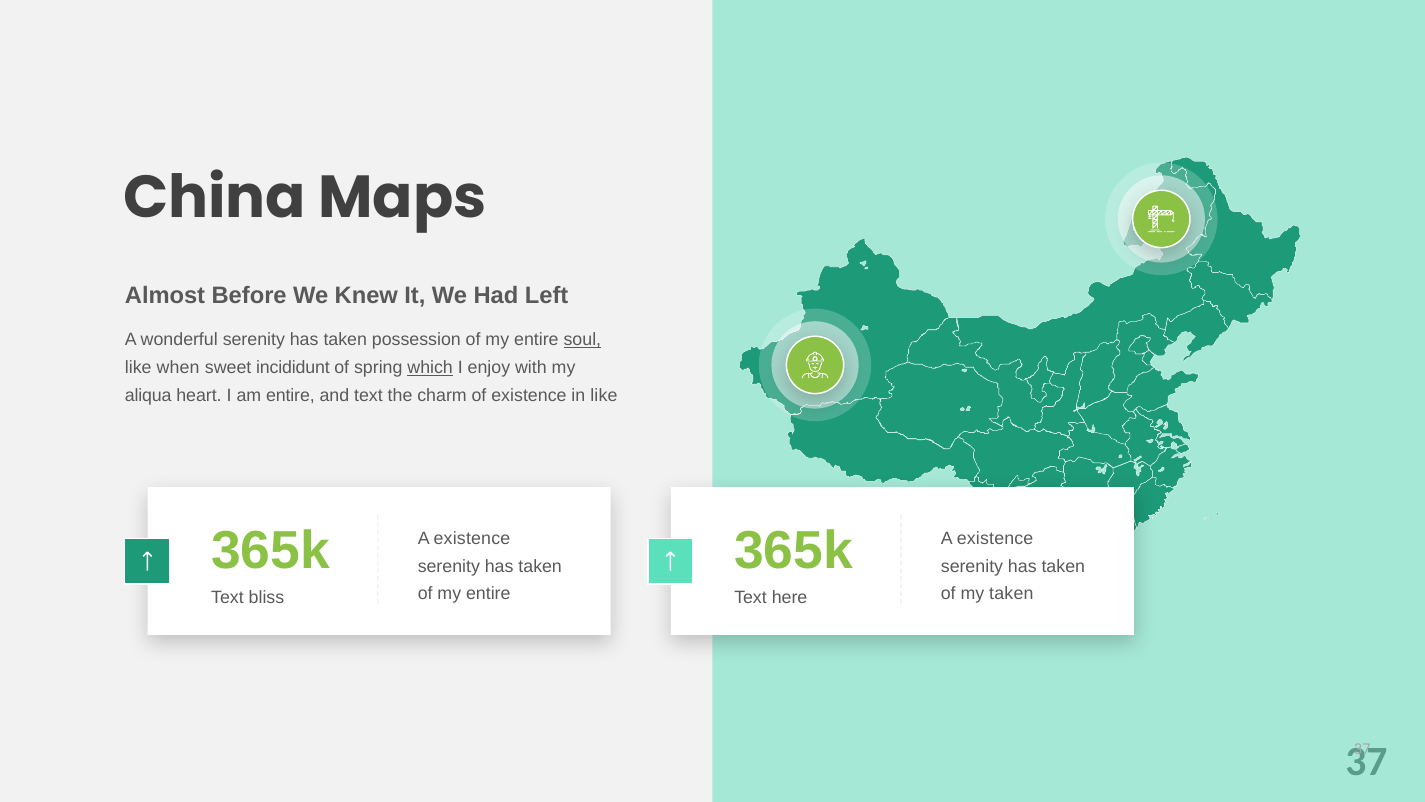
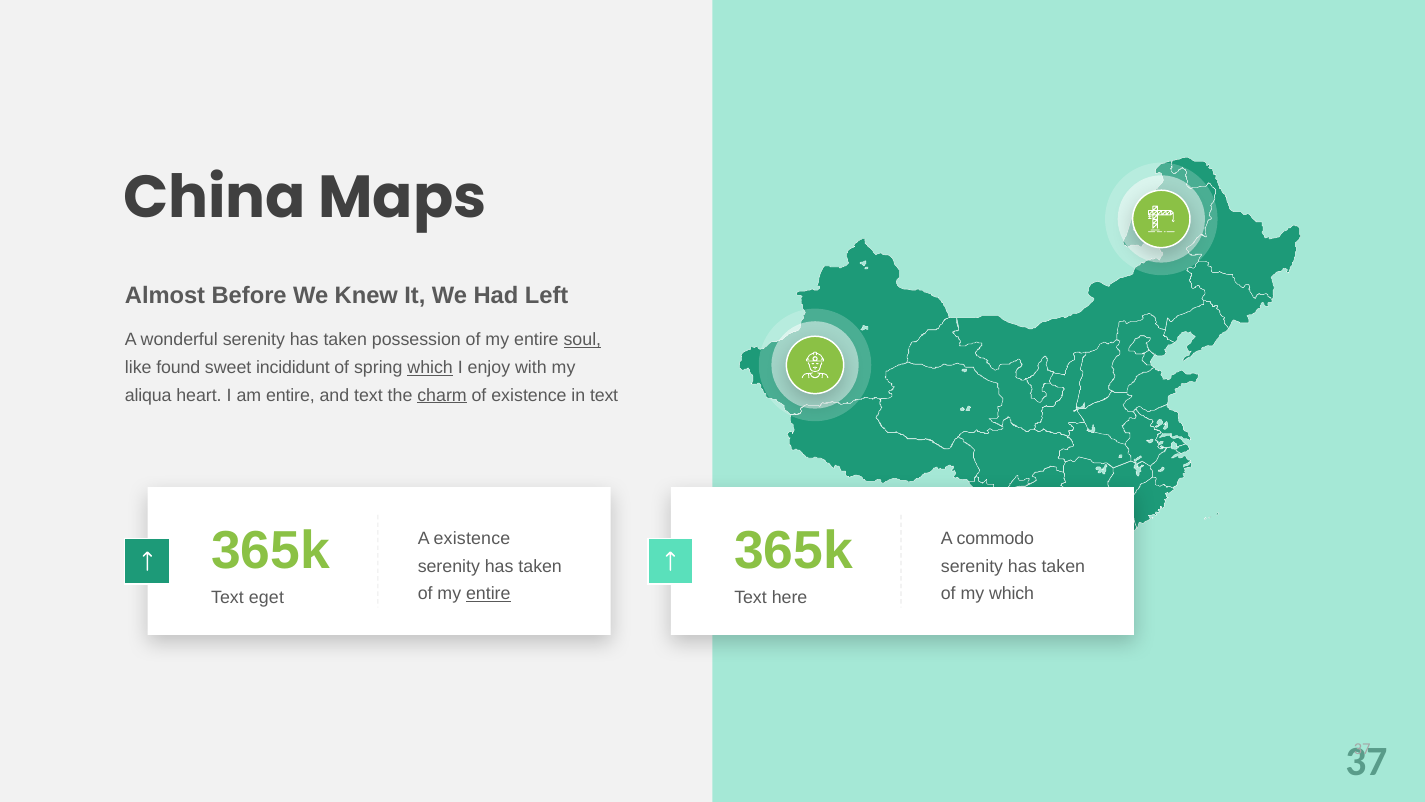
when: when -> found (178, 367)
charm underline: none -> present (442, 395)
in like: like -> text (604, 395)
existence: existence -> commodo (995, 538)
entire underline: none -> present (488, 594)
my taken: taken -> which (1012, 594)
bliss: bliss -> eget (266, 597)
